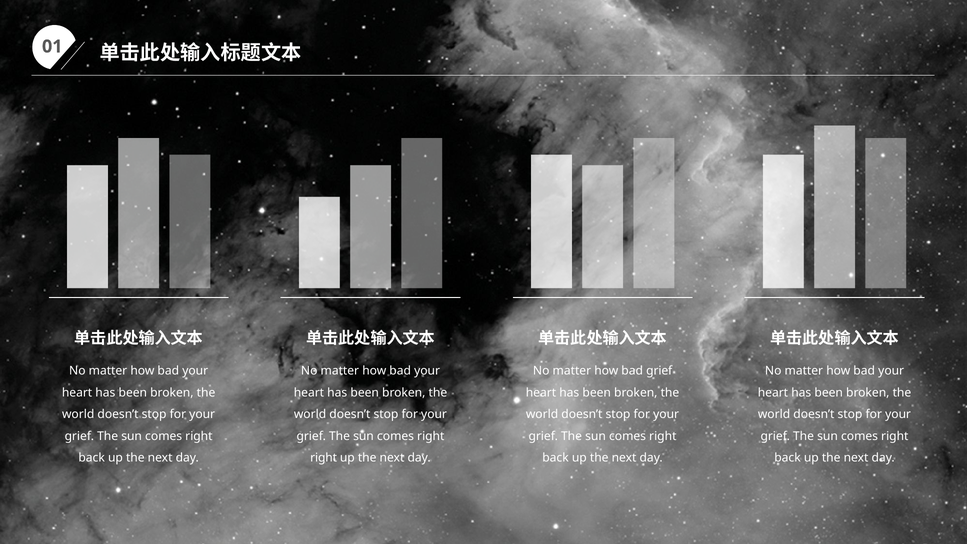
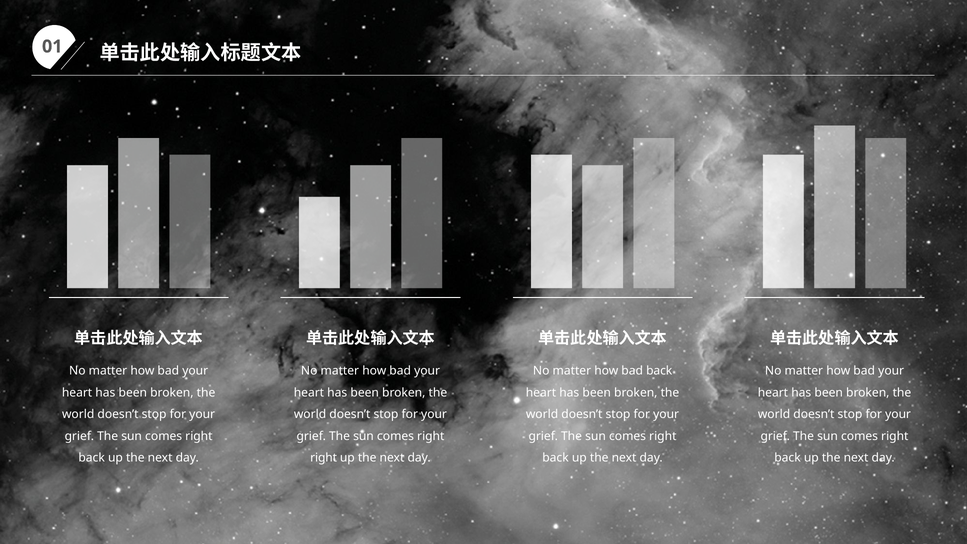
bad grief: grief -> back (659, 371)
